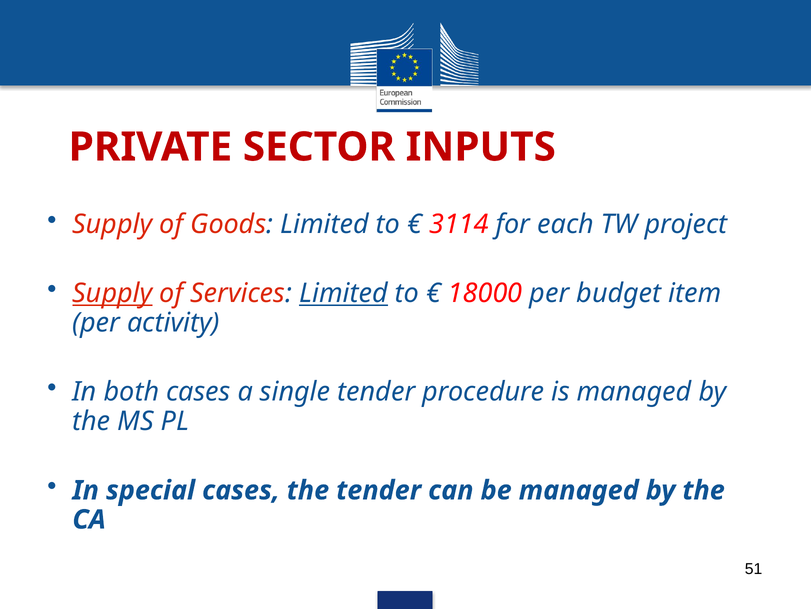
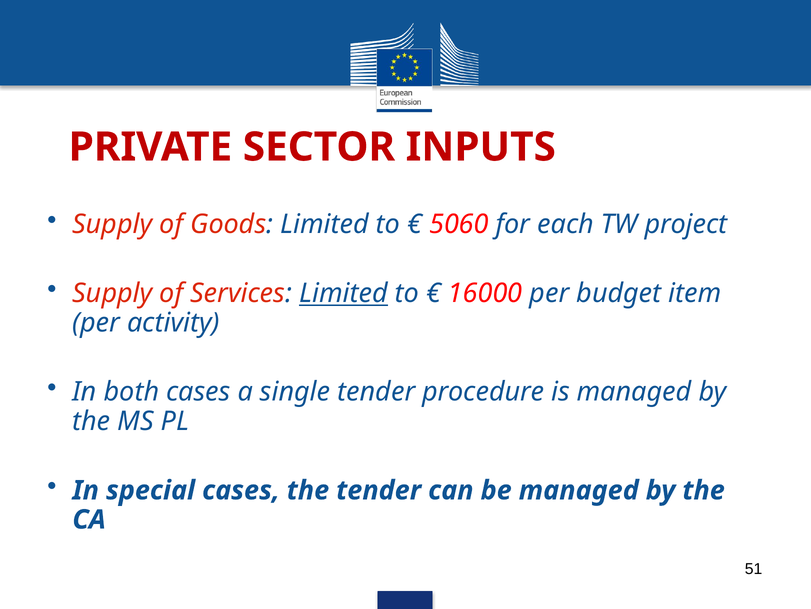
3114: 3114 -> 5060 (459, 224)
Supply underline: present -> none (112, 293)
18000: 18000 -> 16000 (485, 293)
